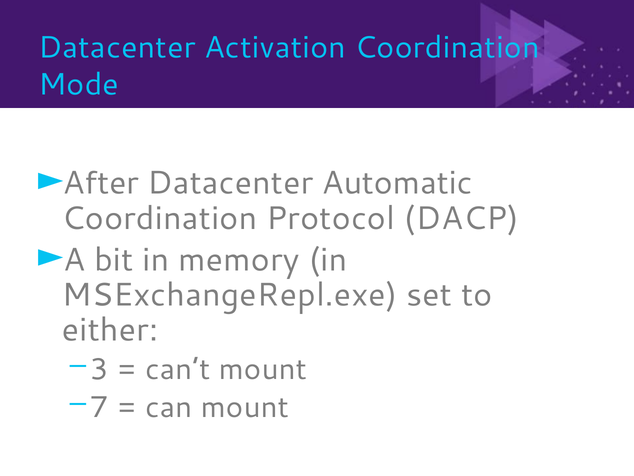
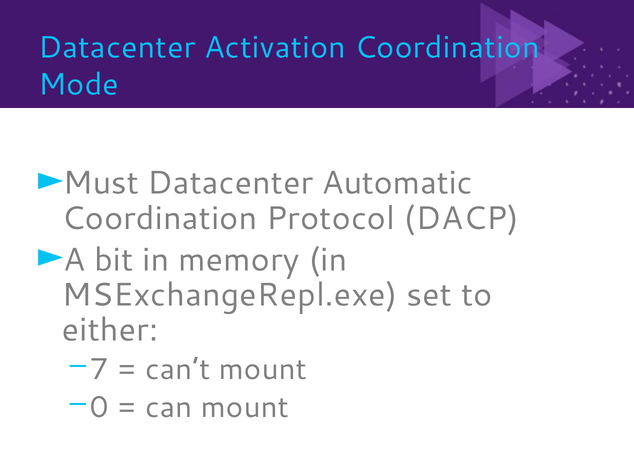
After: After -> Must (101, 183)
3: 3 -> 7 (99, 369)
7: 7 -> 0 (99, 407)
